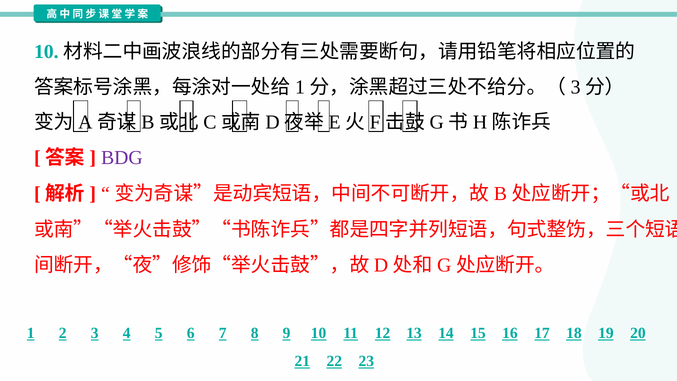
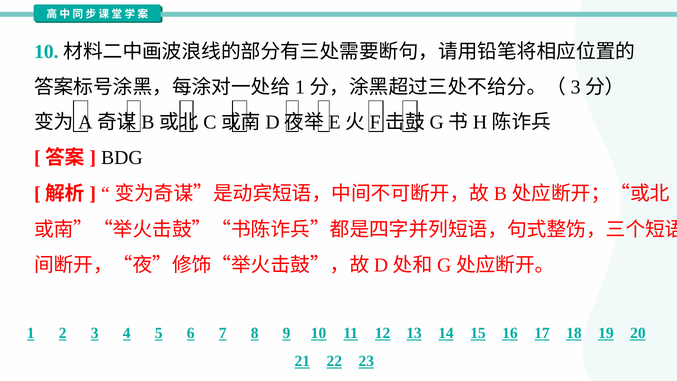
BDG colour: purple -> black (122, 157)
